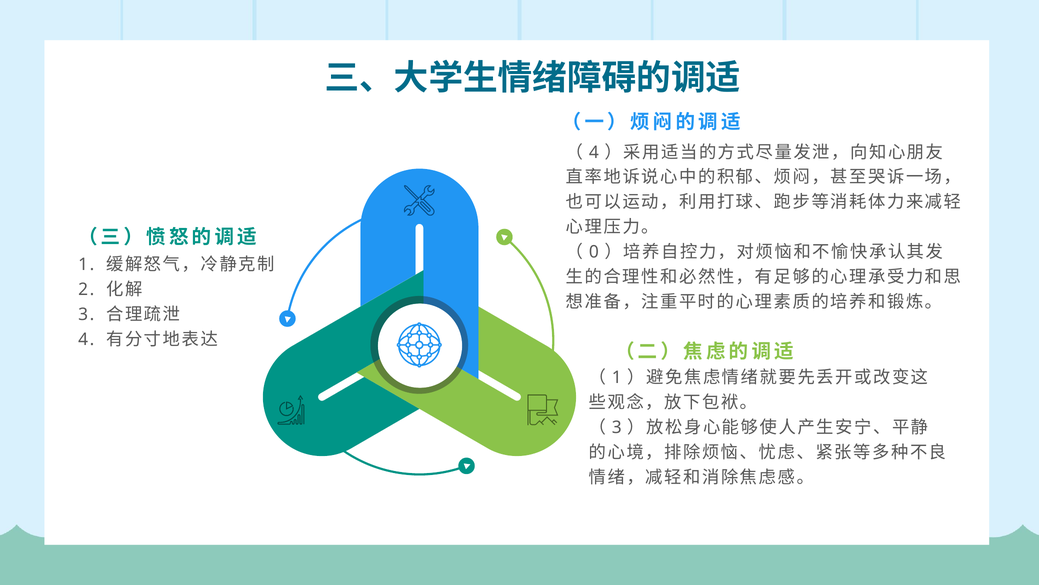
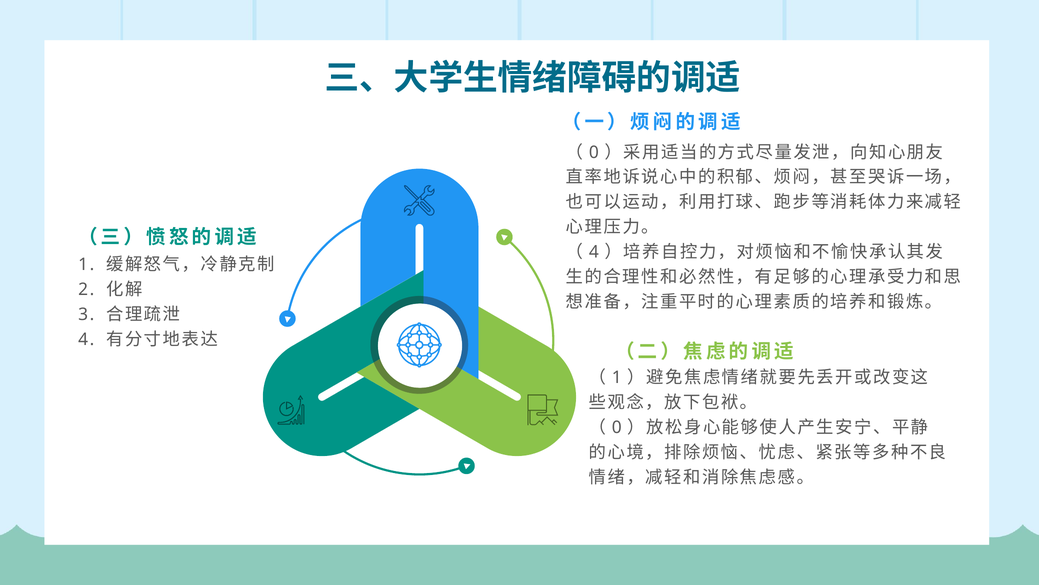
4: 4 -> 0 (594, 152)
0: 0 -> 4 (594, 252)
3: 3 -> 0 (617, 427)
